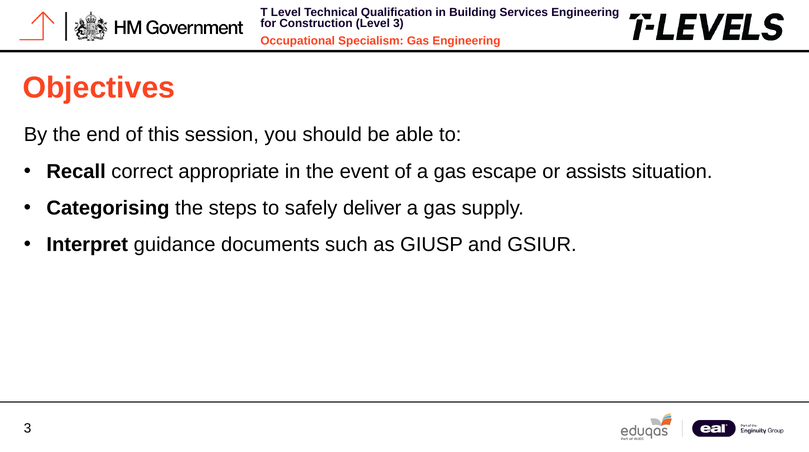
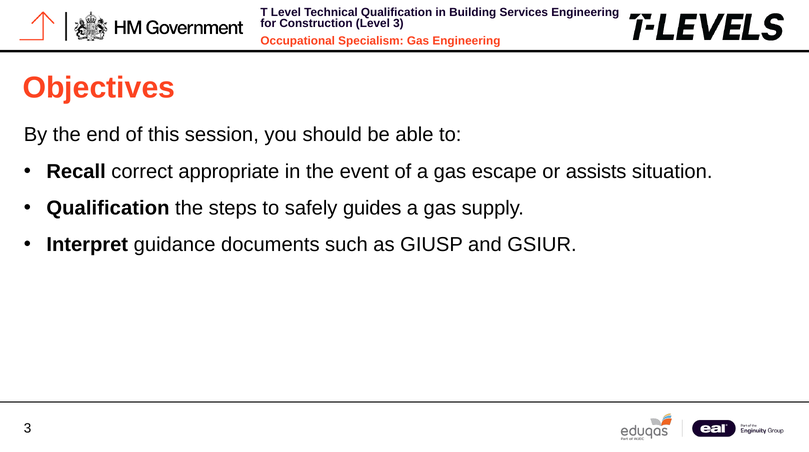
Categorising: Categorising -> Qualification (108, 208)
deliver: deliver -> guides (372, 208)
